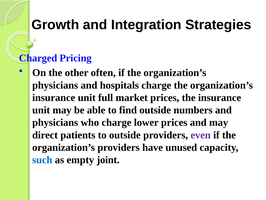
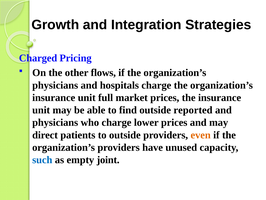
often: often -> flows (103, 73)
numbers: numbers -> reported (193, 110)
even colour: purple -> orange (201, 135)
